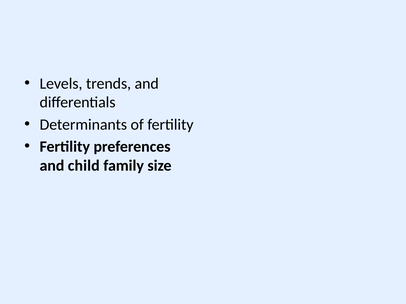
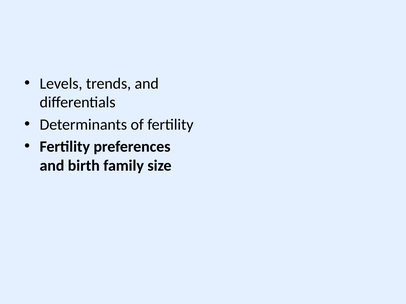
child: child -> birth (84, 166)
